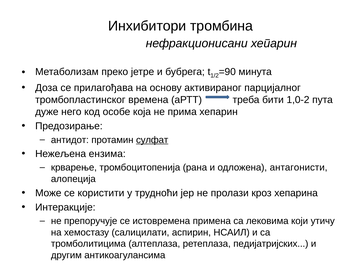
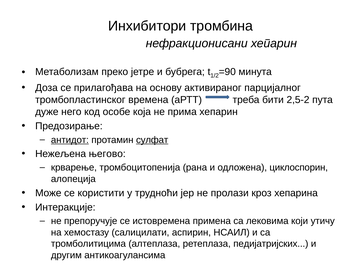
1,0-2: 1,0-2 -> 2,5-2 (298, 100)
антидот underline: none -> present (70, 140)
ензима: ензима -> његово (107, 154)
антагонисти: антагонисти -> циклоспорин (299, 167)
